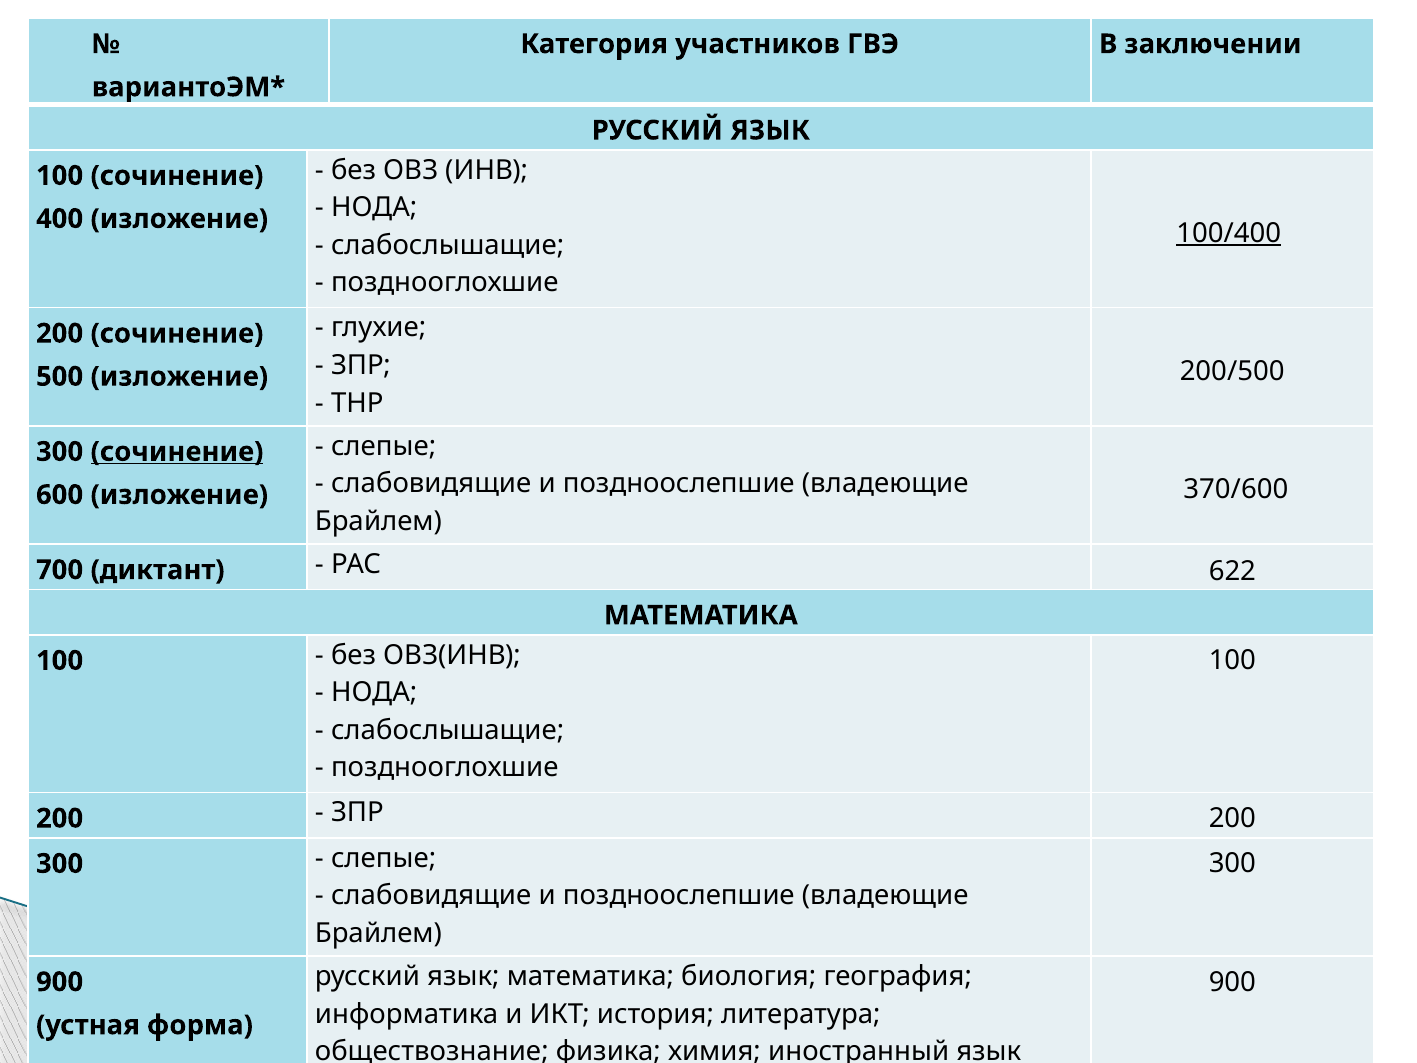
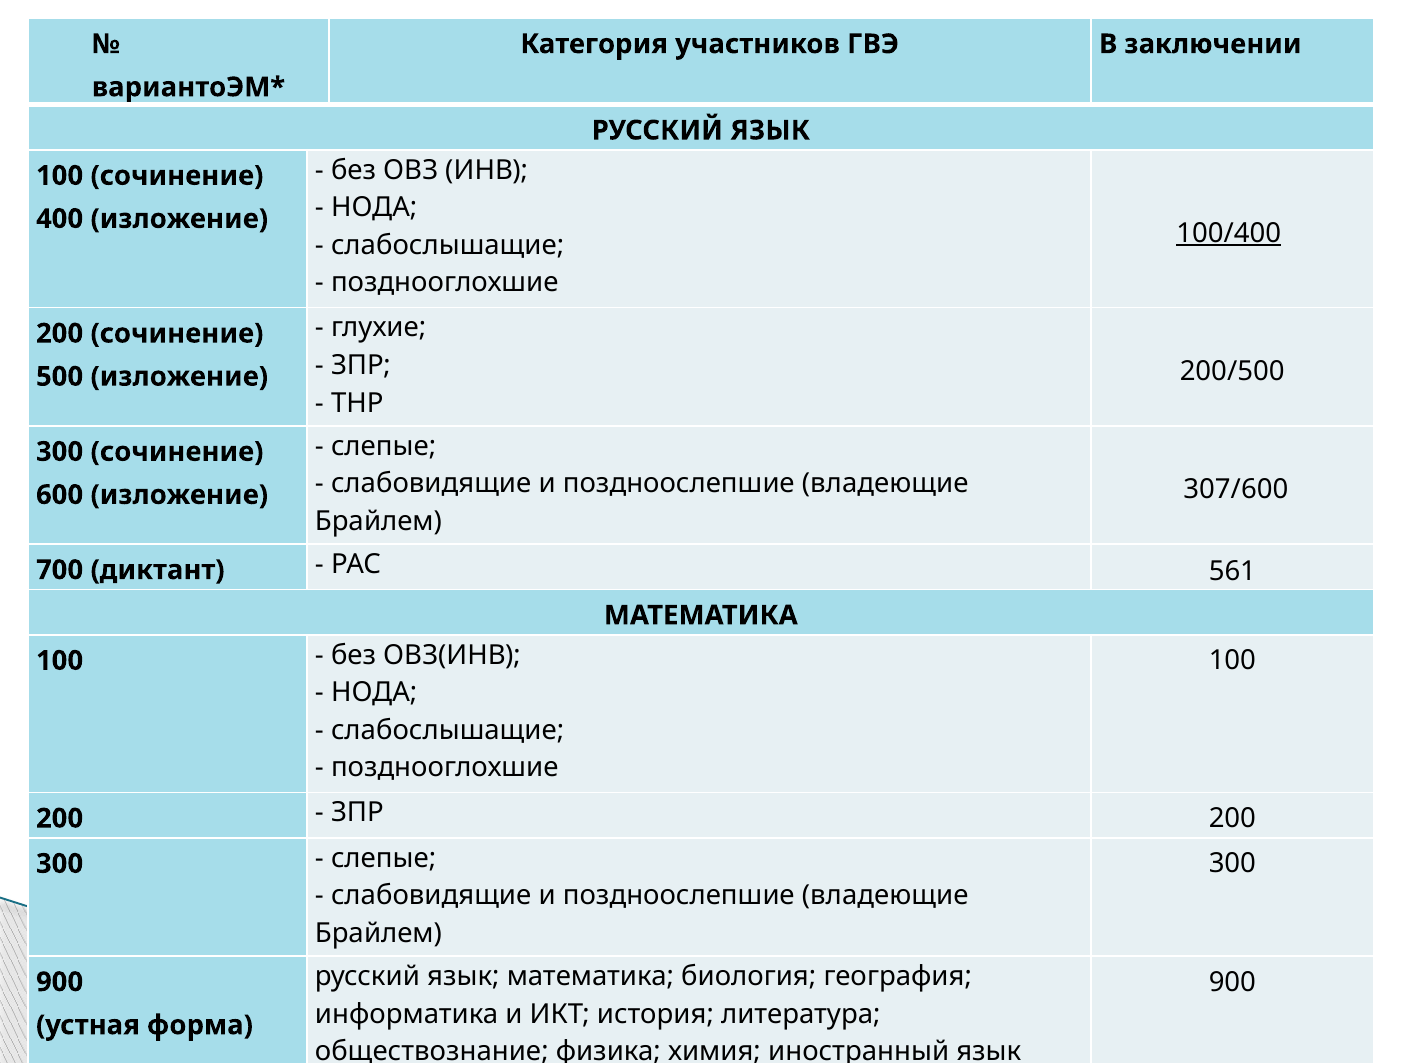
сочинение underline: present -> none (177, 452)
370/600: 370/600 -> 307/600 (1236, 489)
622: 622 -> 561 (1232, 571)
